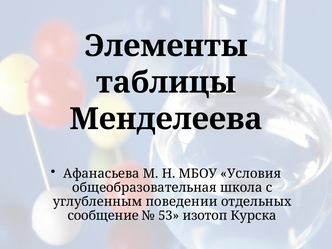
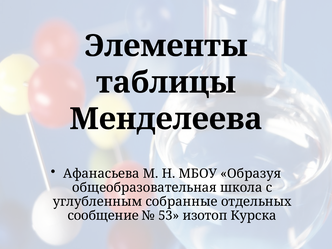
Условия: Условия -> Образуя (251, 174)
поведении: поведении -> собранные (182, 202)
